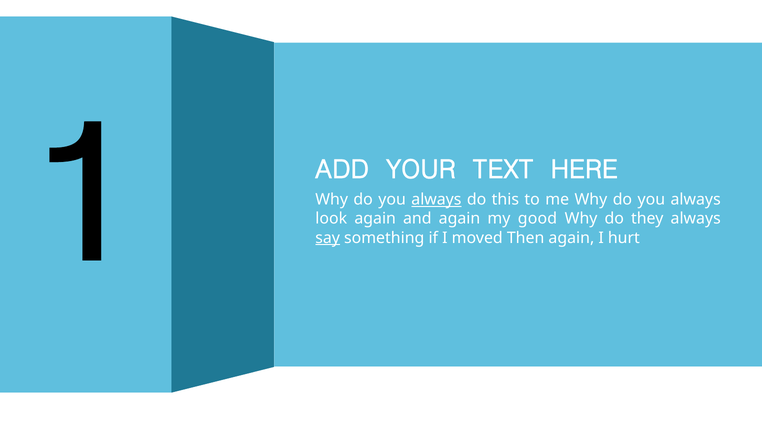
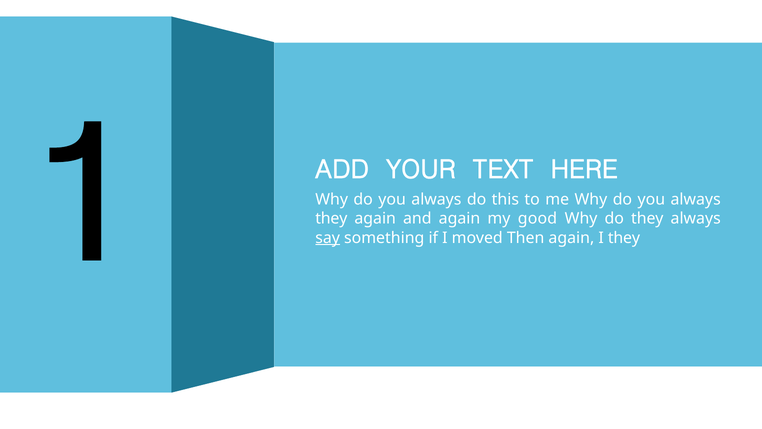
always underline: present -> none (436, 199)
look: look -> they (331, 219)
I hurt: hurt -> they (624, 238)
